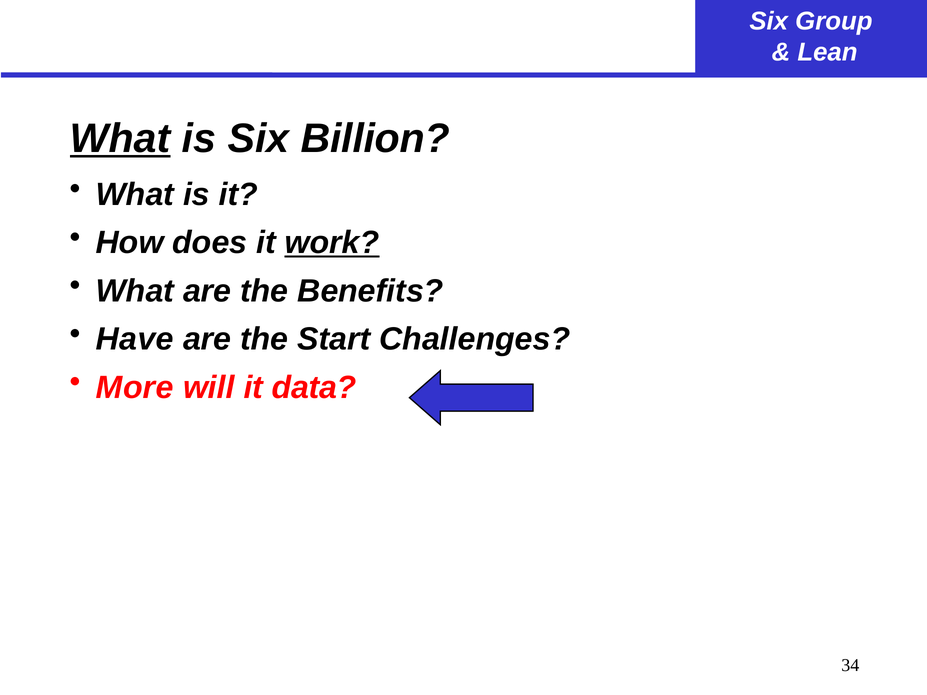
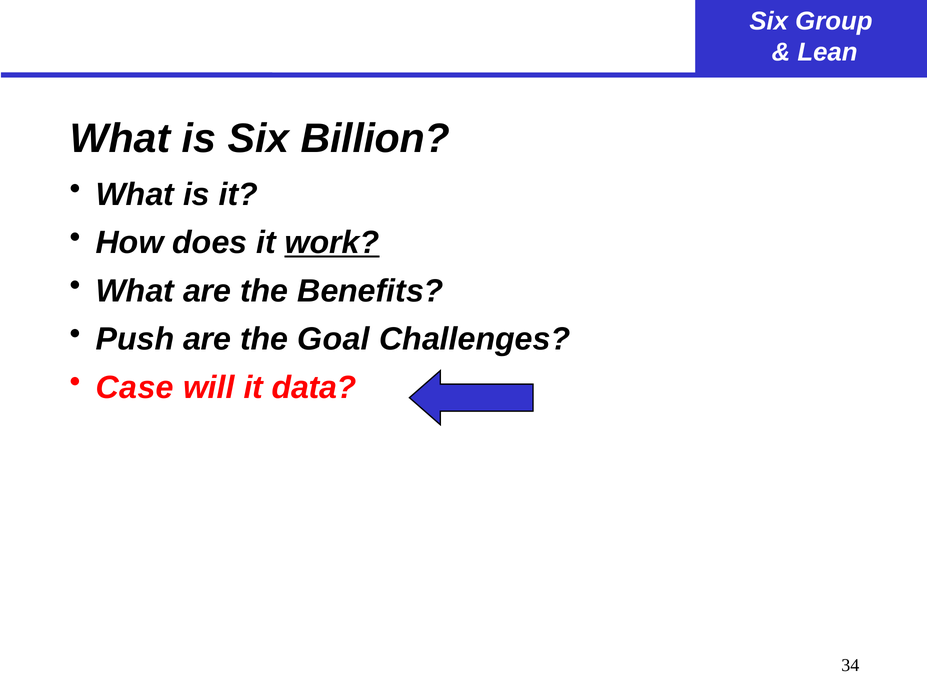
What underline: present -> none (120, 139)
Have: Have -> Push (135, 339)
Start: Start -> Goal (334, 339)
More: More -> Case (135, 388)
